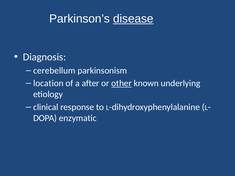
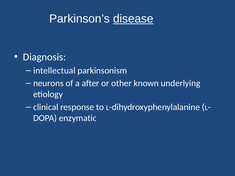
cerebellum: cerebellum -> intellectual (54, 71)
location: location -> neurons (48, 83)
other underline: present -> none (122, 83)
